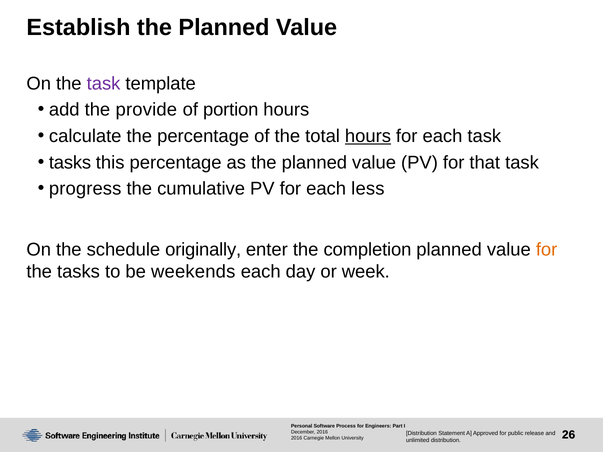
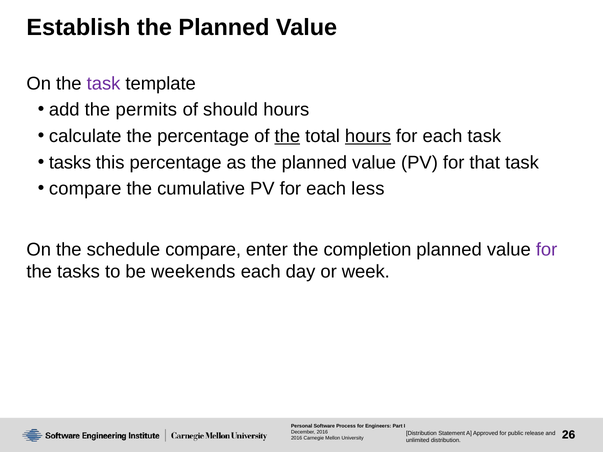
provide: provide -> permits (146, 110)
portion: portion -> should (231, 110)
the underline: none -> present (287, 136)
progress: progress -> compare (85, 189)
schedule originally: originally -> compare (203, 250)
for colour: orange -> purple (547, 250)
